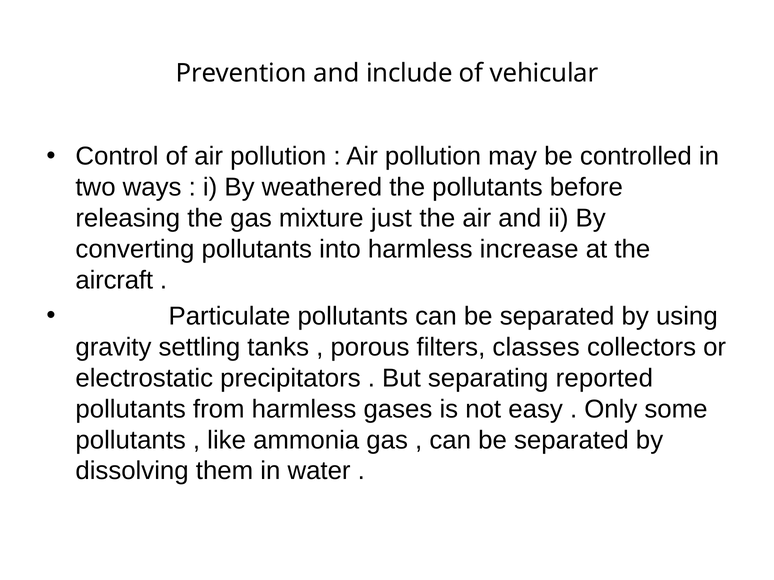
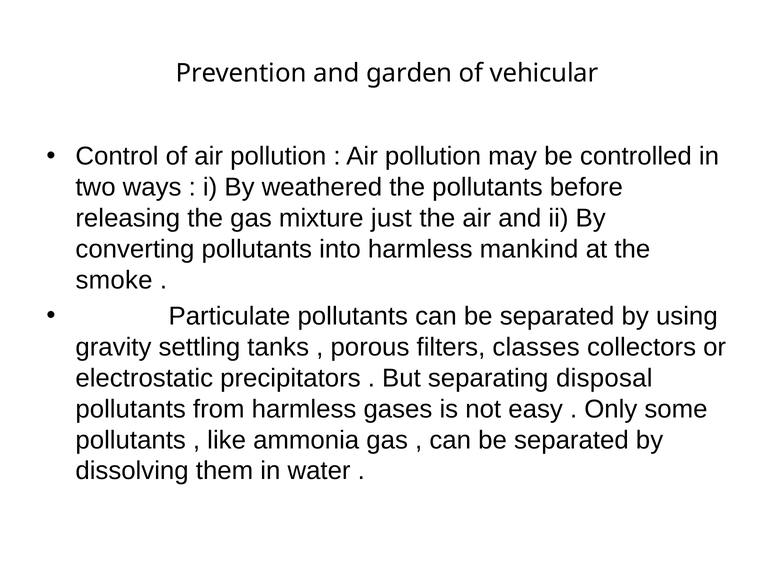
include: include -> garden (409, 73)
increase: increase -> mankind (529, 249)
aircraft: aircraft -> smoke (114, 280)
reported: reported -> disposal (604, 378)
